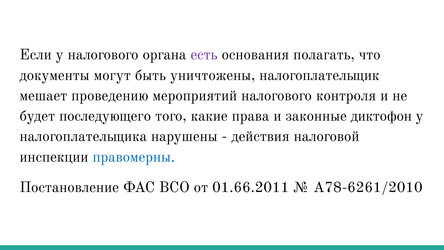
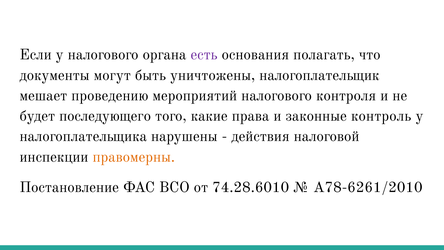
диктофон: диктофон -> контроль (381, 116)
правомерны colour: blue -> orange (134, 157)
01.66.2011: 01.66.2011 -> 74.28.6010 (251, 187)
